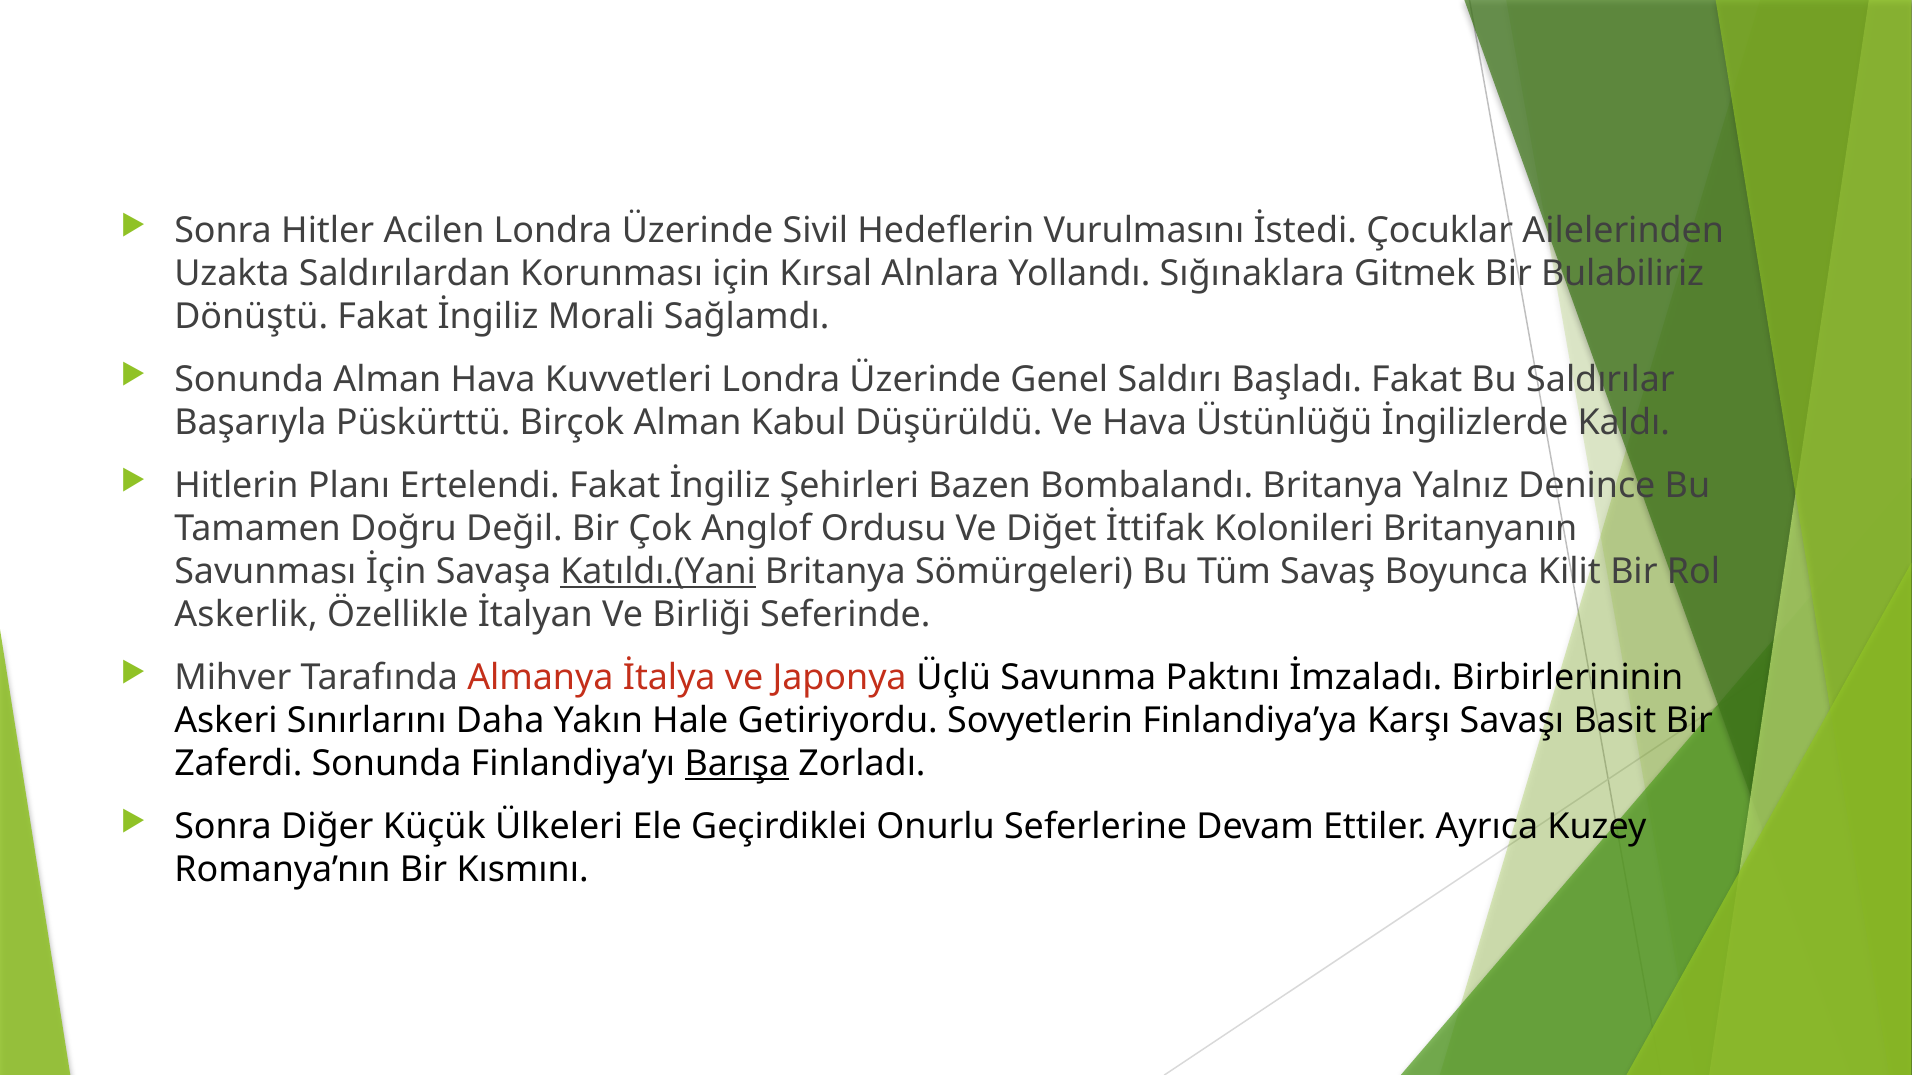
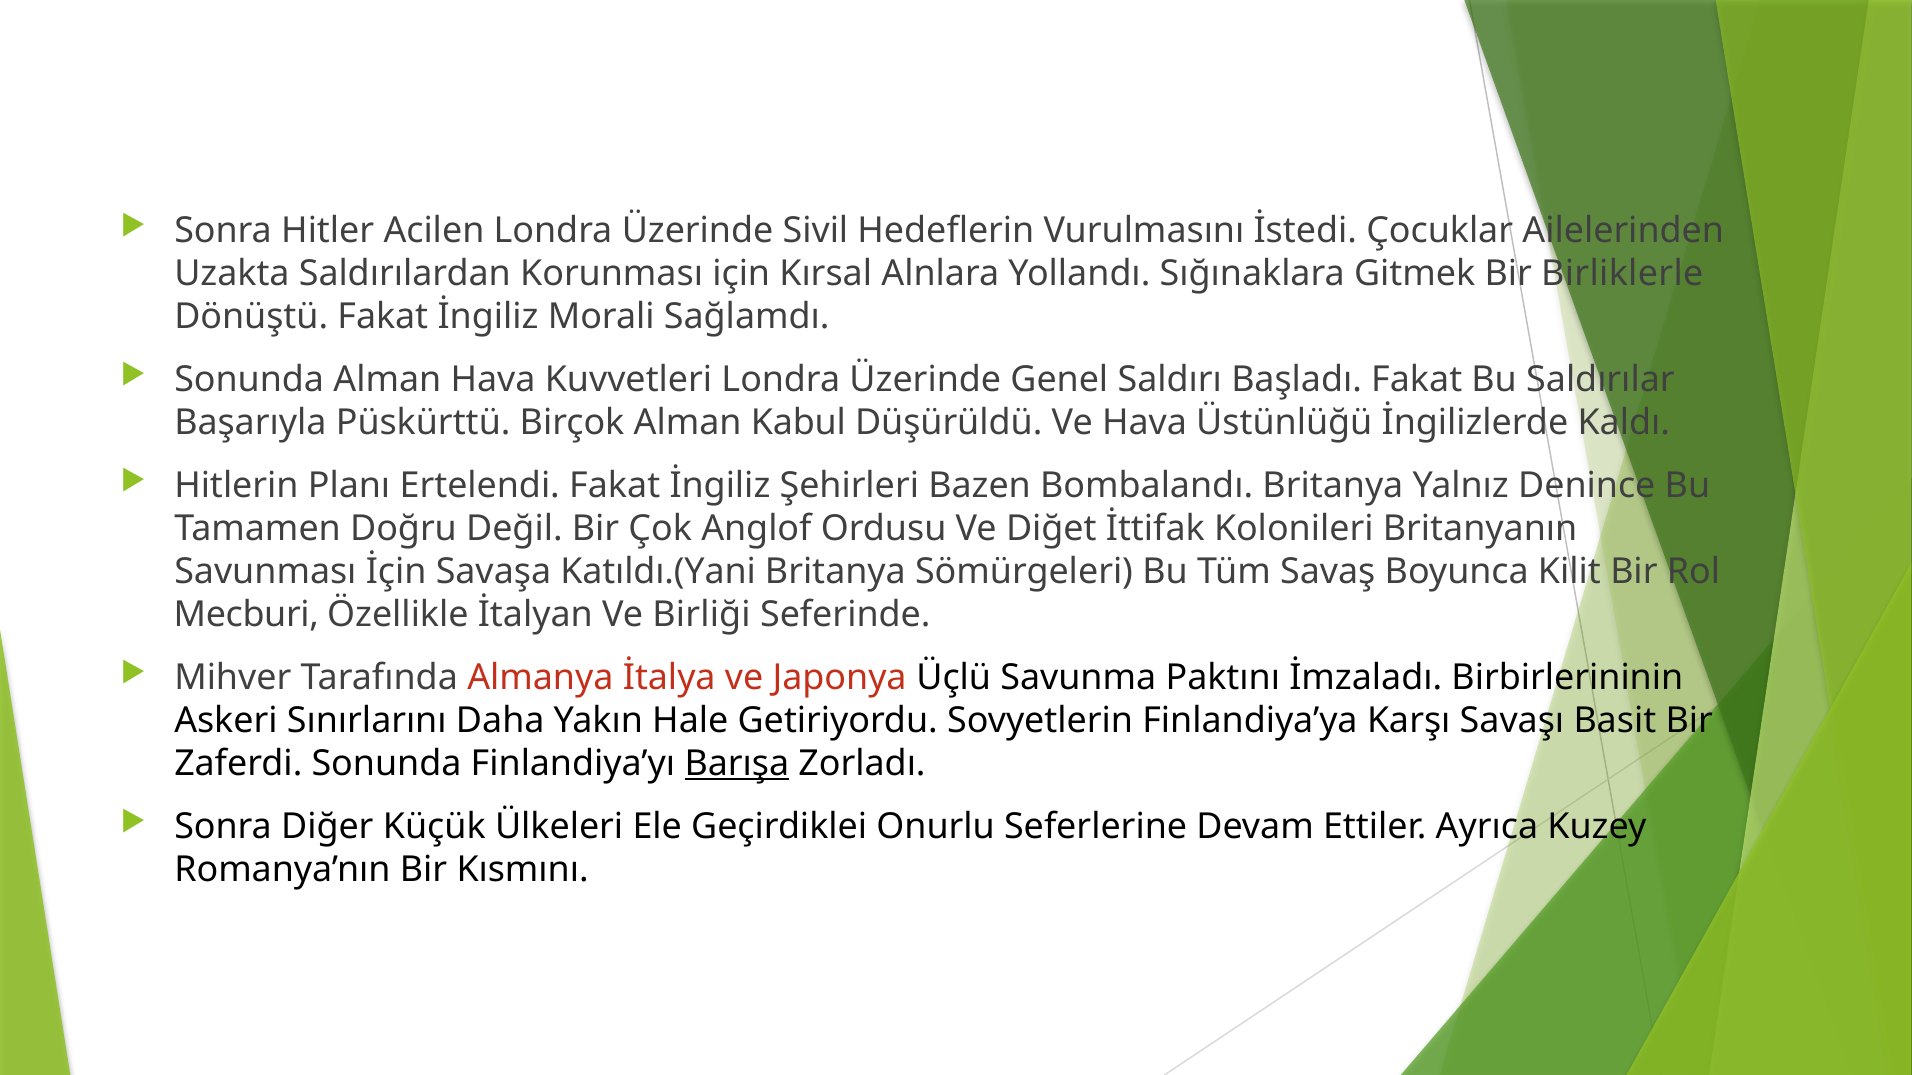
Bulabiliriz: Bulabiliriz -> Birliklerle (1622, 274)
Katıldı.(Yani underline: present -> none (658, 572)
Askerlik: Askerlik -> Mecburi (246, 615)
